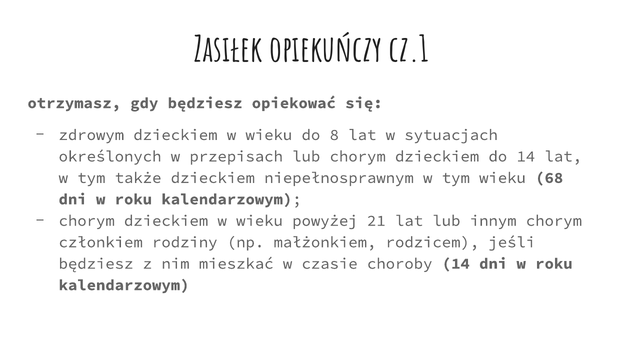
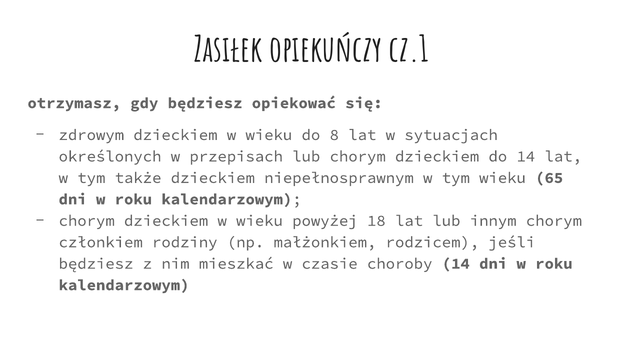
68: 68 -> 65 (549, 178)
21: 21 -> 18 (376, 221)
